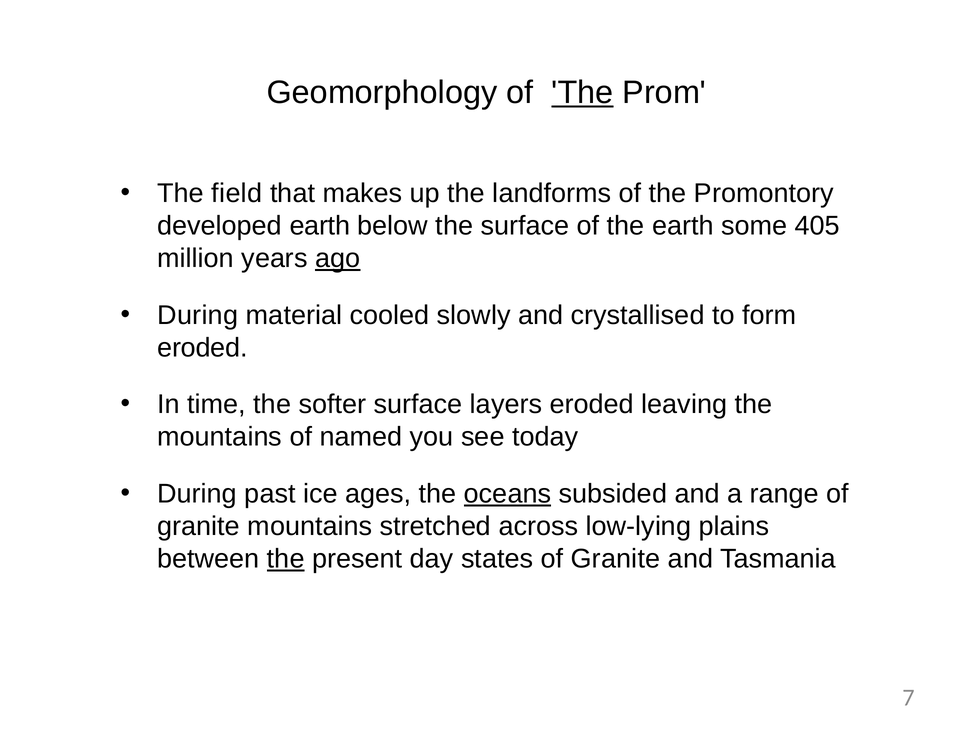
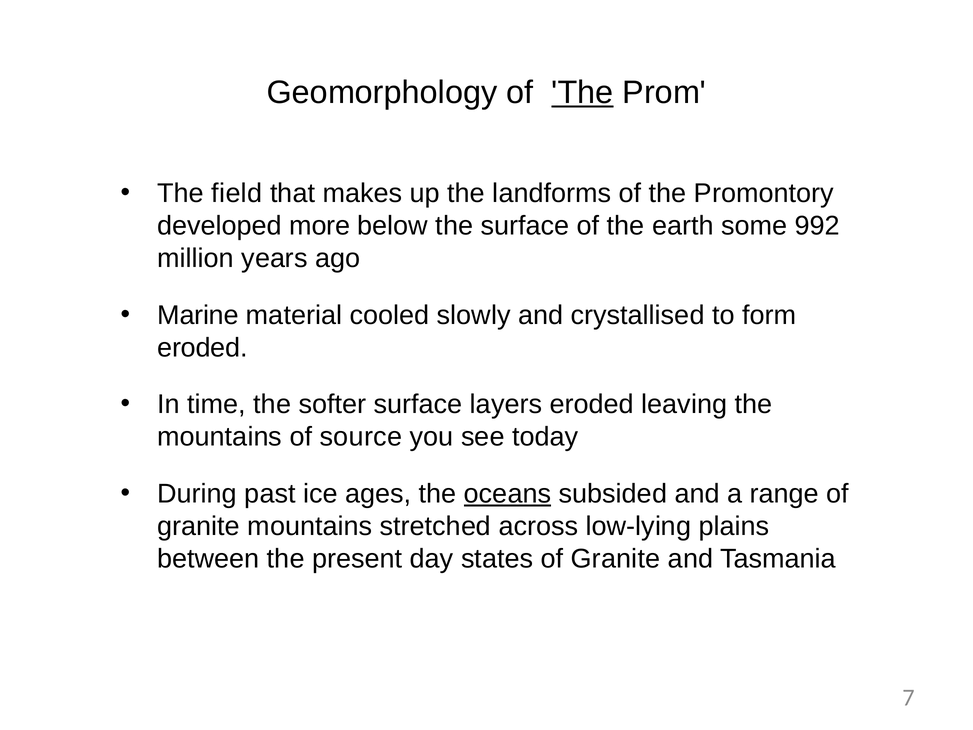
developed earth: earth -> more (320, 226)
405: 405 -> 992 (817, 226)
ago underline: present -> none (338, 258)
During: During -> Marine (198, 315)
named: named -> source (361, 437)
the underline: present -> none (286, 559)
